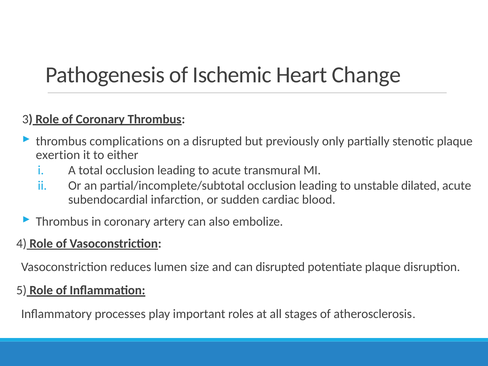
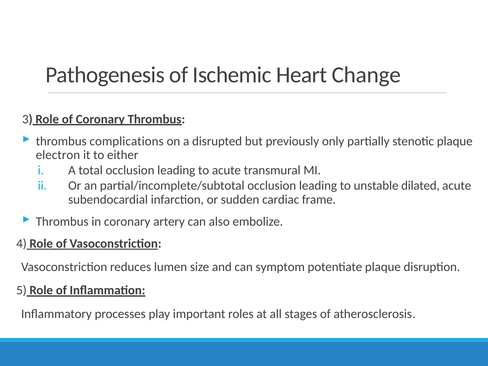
exertion: exertion -> electron (58, 155)
blood: blood -> frame (319, 200)
can disrupted: disrupted -> symptom (280, 267)
